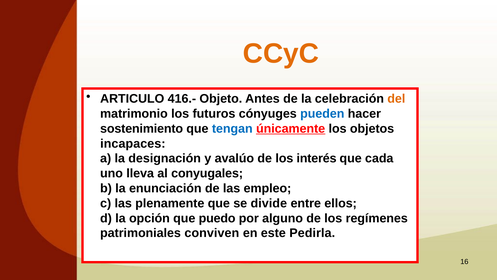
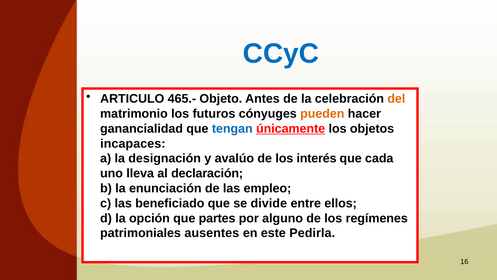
CCyC colour: orange -> blue (281, 53)
416.-: 416.- -> 465.- (182, 99)
pueden colour: blue -> orange (322, 114)
sostenimiento: sostenimiento -> ganancialidad (142, 128)
conyugales: conyugales -> declaración (207, 173)
plenamente: plenamente -> beneficiado (170, 203)
puedo: puedo -> partes (217, 218)
conviven: conviven -> ausentes (212, 233)
